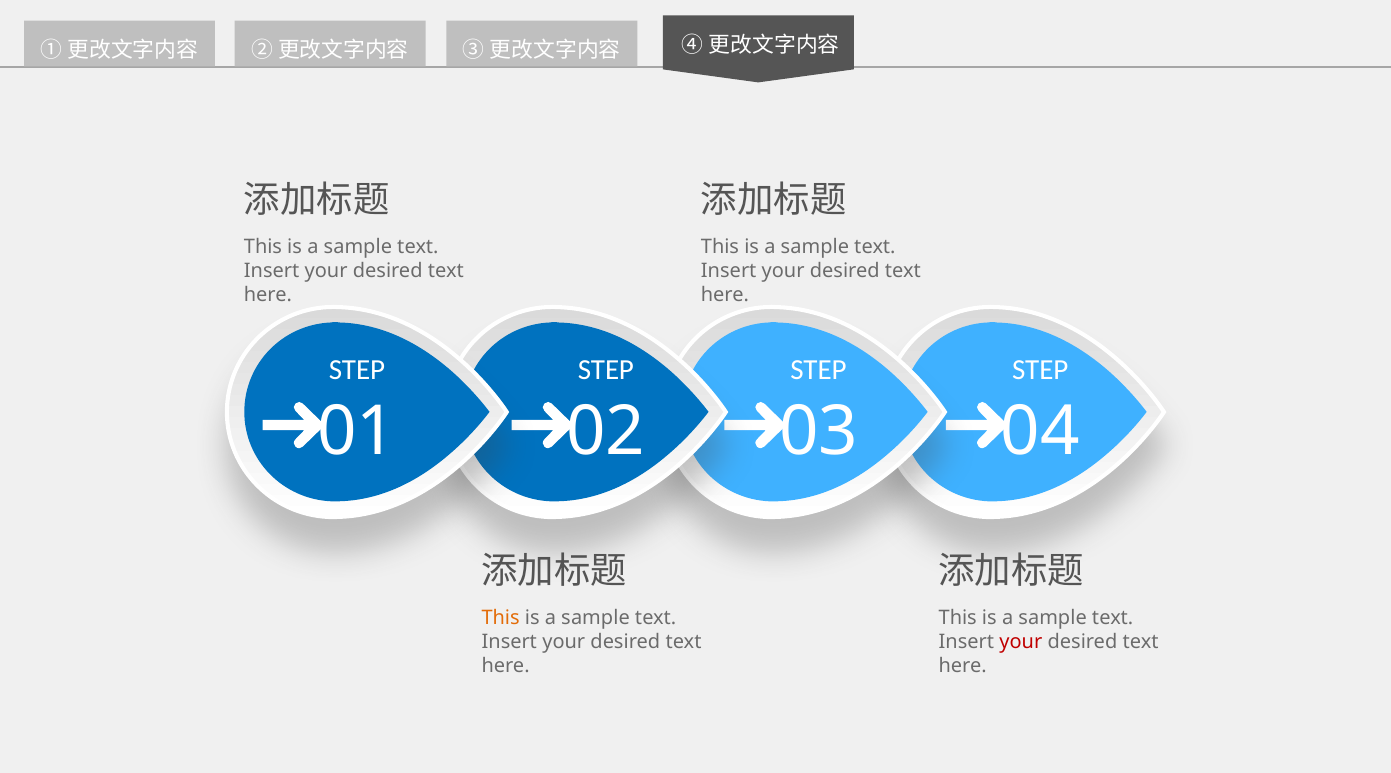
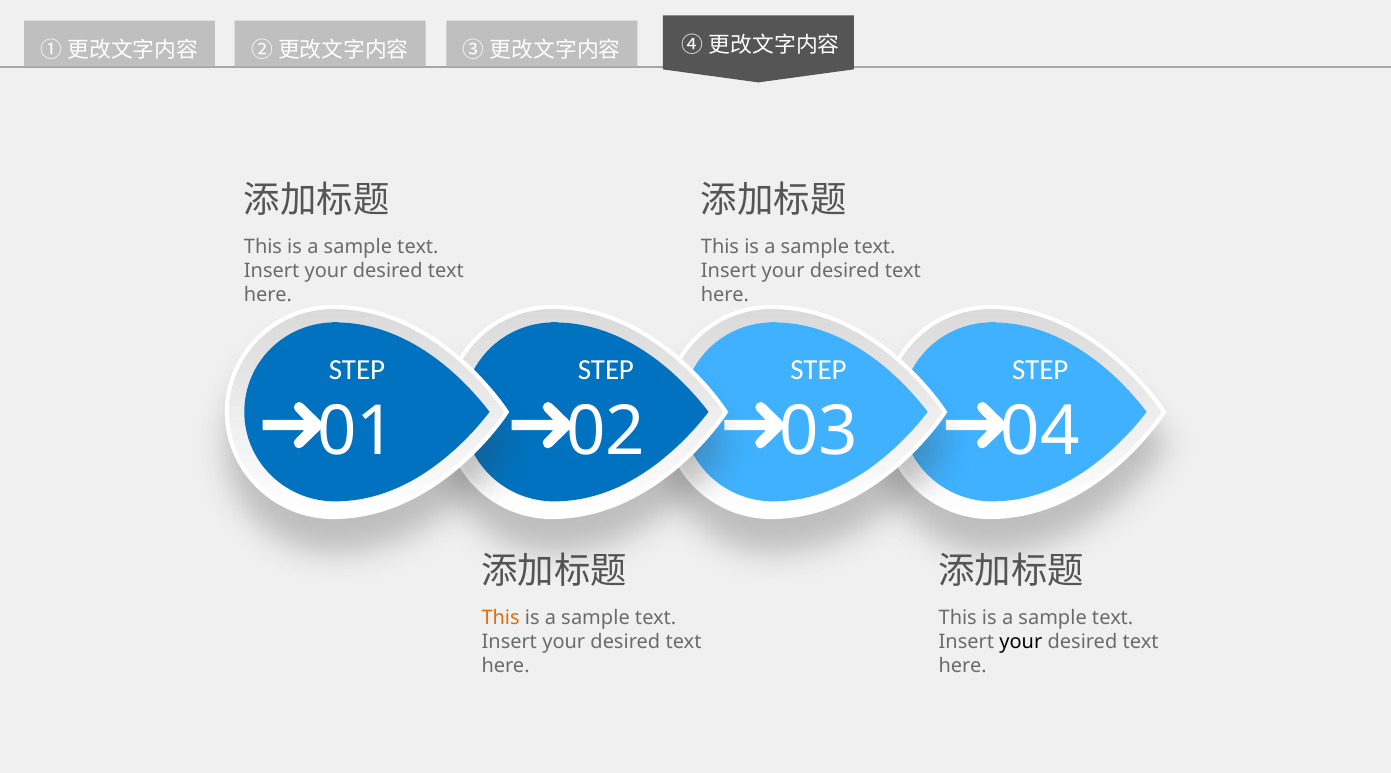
your colour: red -> black (1021, 642)
